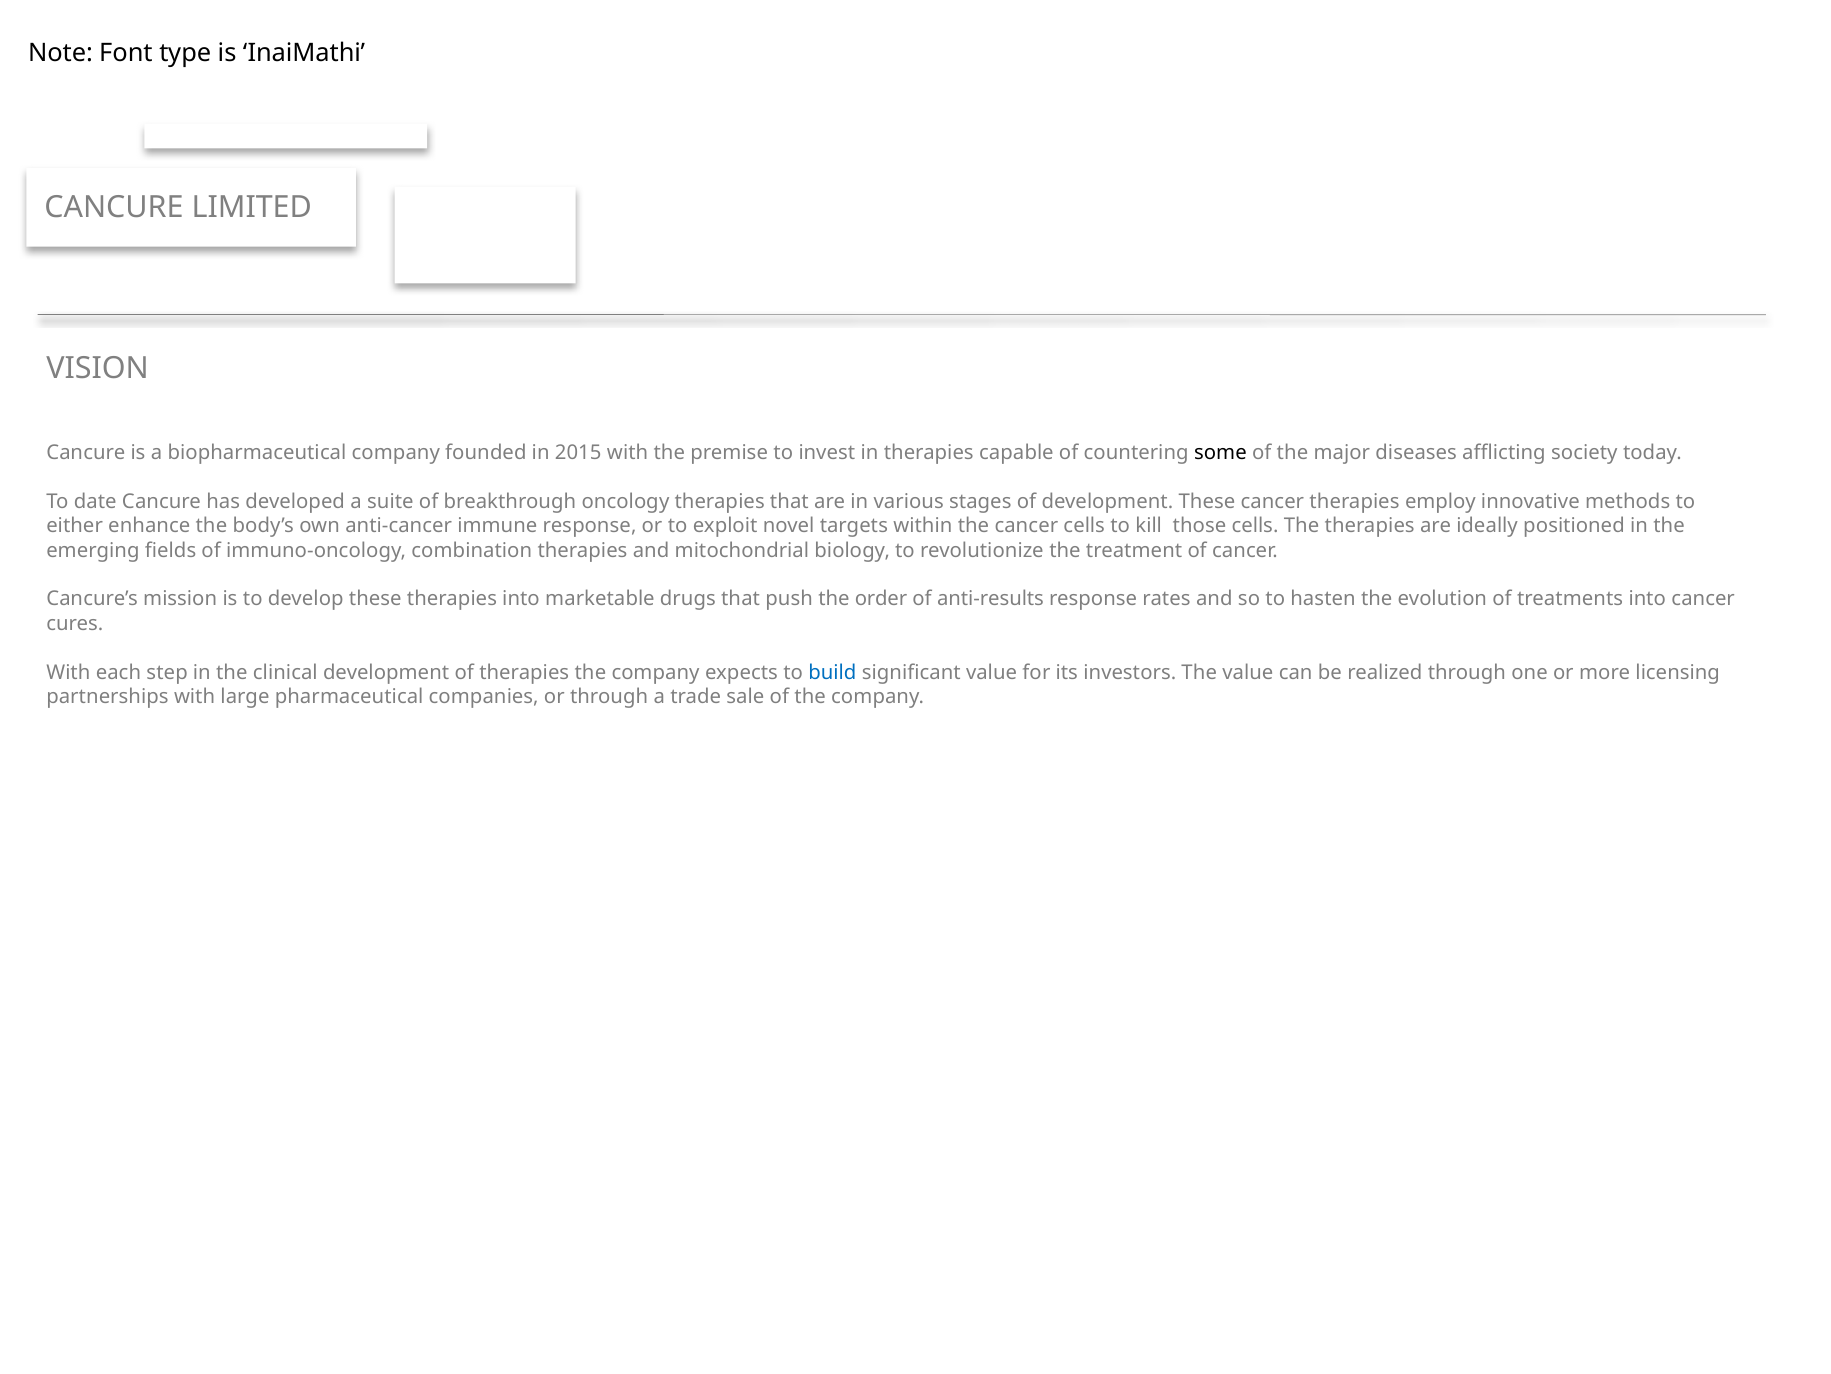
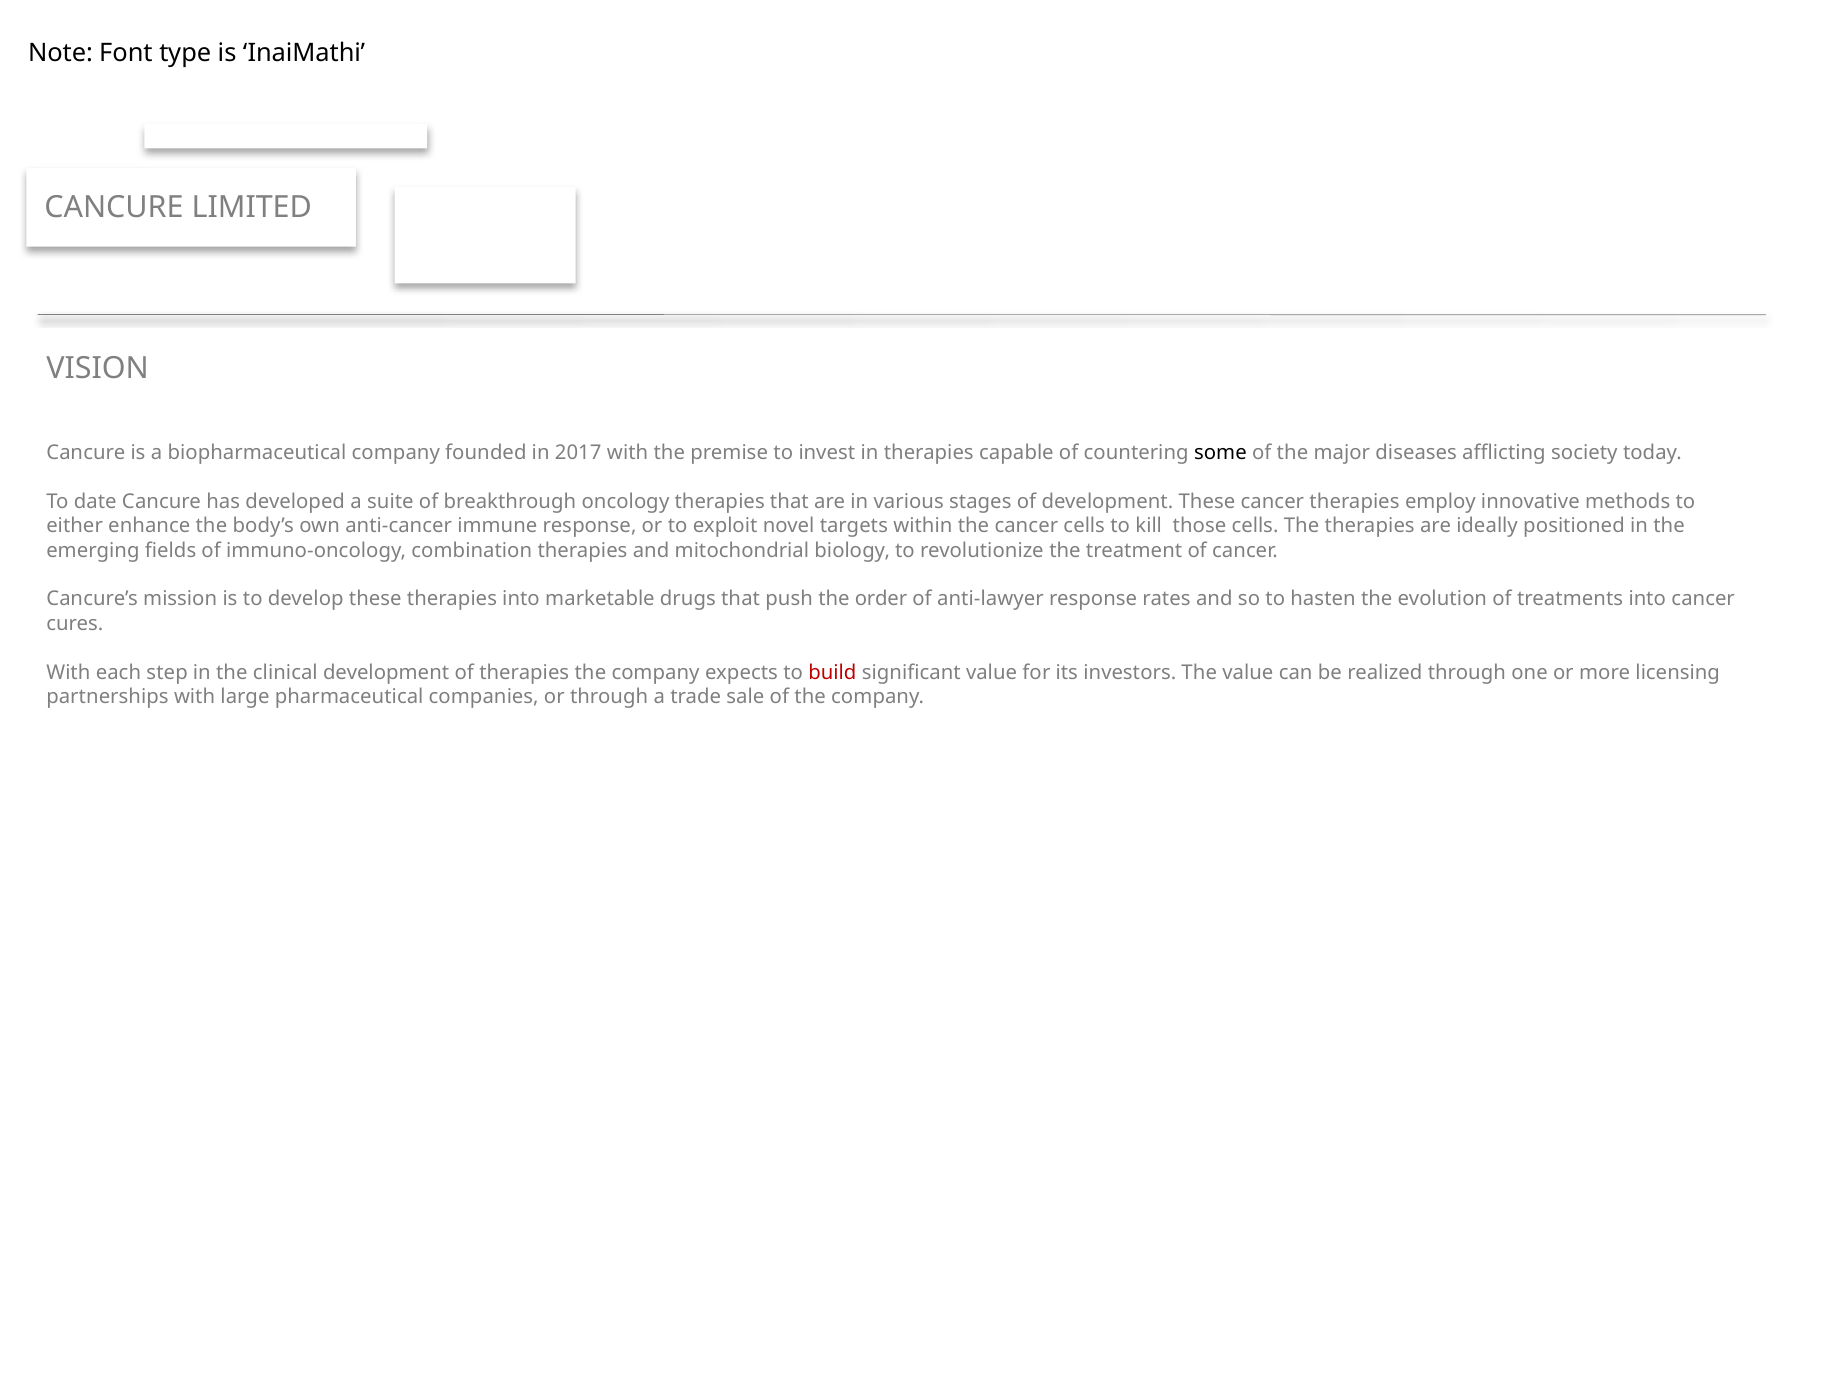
2015: 2015 -> 2017 (578, 453)
anti-results: anti-results -> anti-lawyer (990, 599)
build colour: blue -> red (832, 672)
